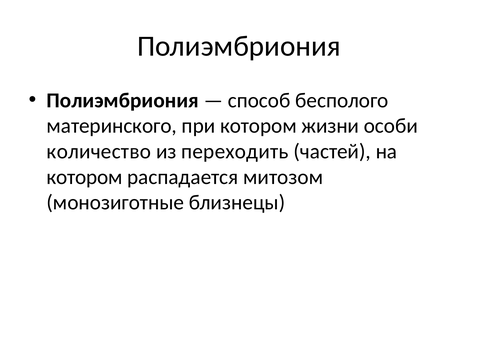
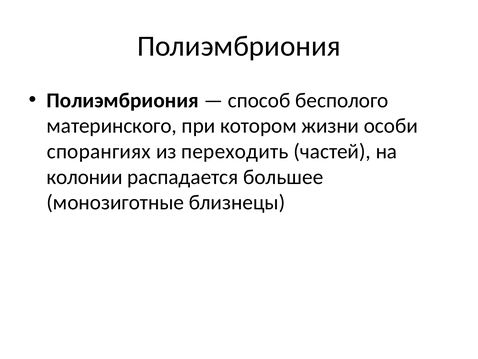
количество: количество -> спорангиях (99, 151)
котором: котором -> колонии (85, 177)
митозом: митозом -> большее (283, 177)
